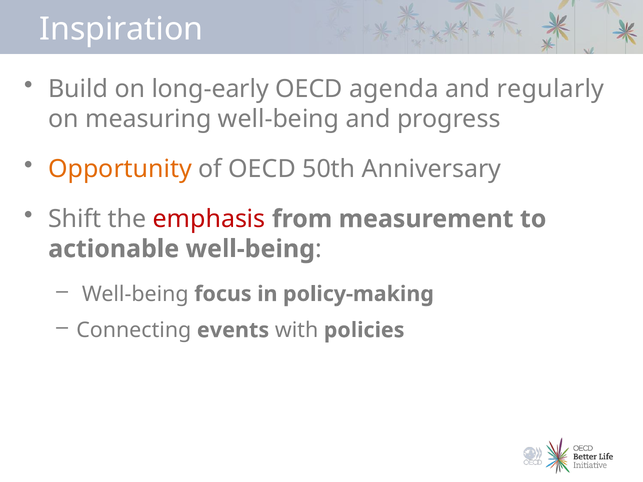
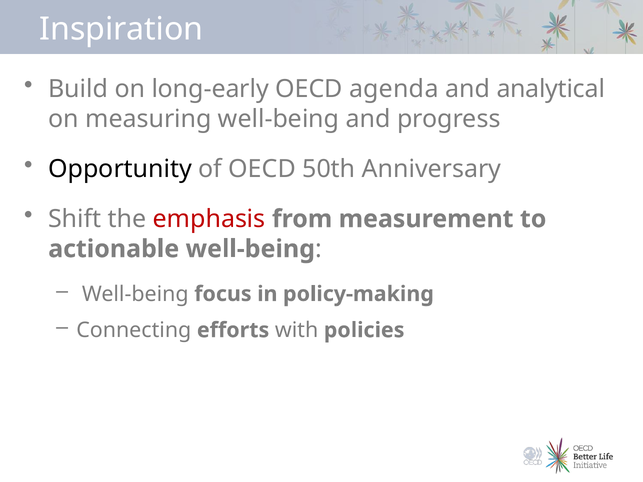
regularly: regularly -> analytical (551, 89)
Opportunity colour: orange -> black (120, 169)
events: events -> efforts (233, 330)
